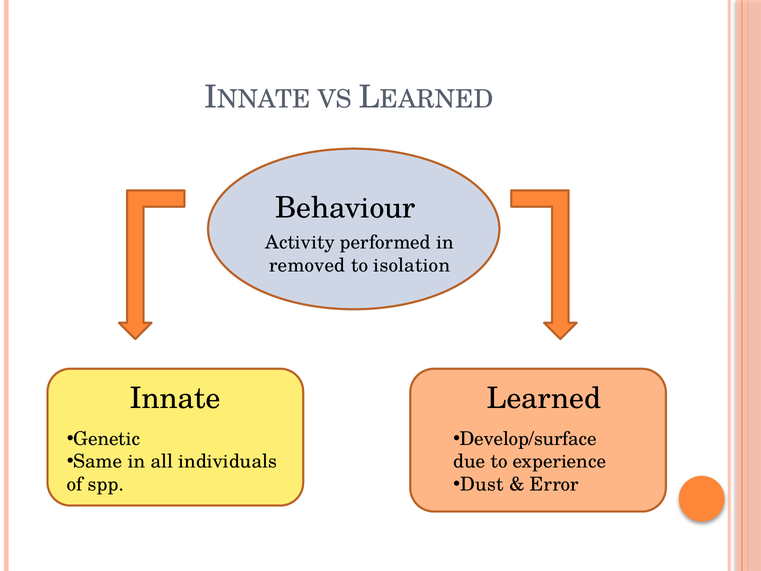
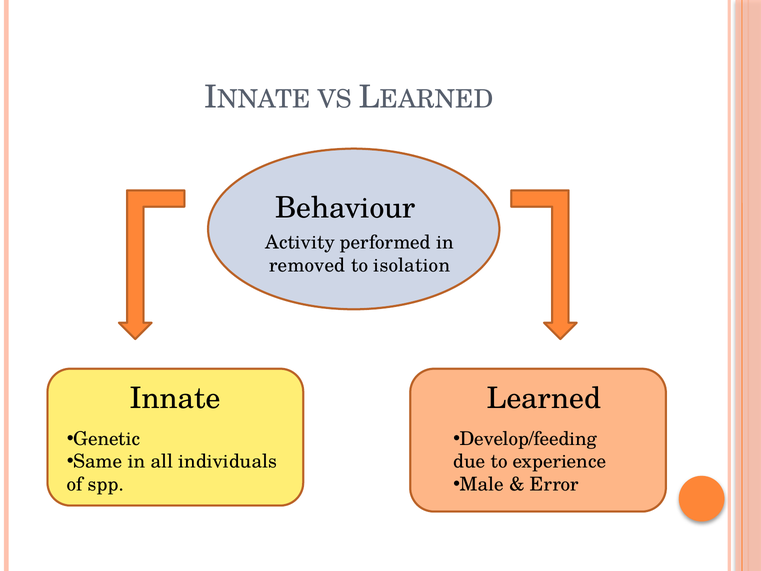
Develop/surface: Develop/surface -> Develop/feeding (528, 439)
Dust: Dust -> Male (482, 484)
